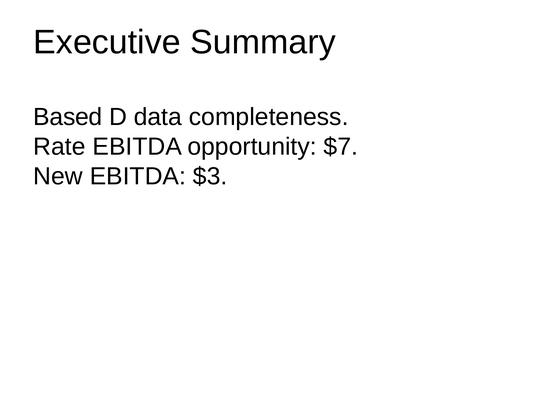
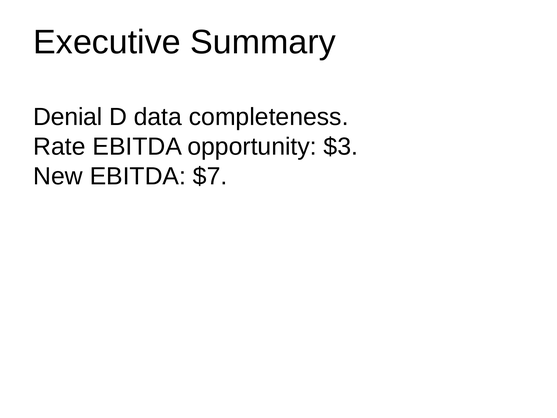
Based: Based -> Denial (68, 117)
$7: $7 -> $3 (341, 147)
$3: $3 -> $7 (210, 176)
